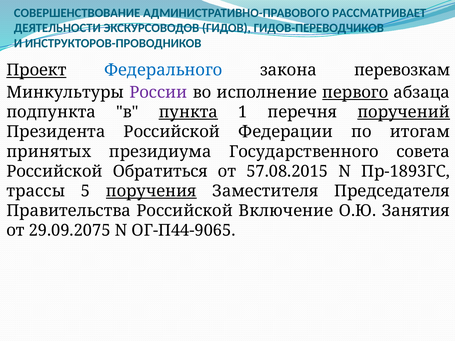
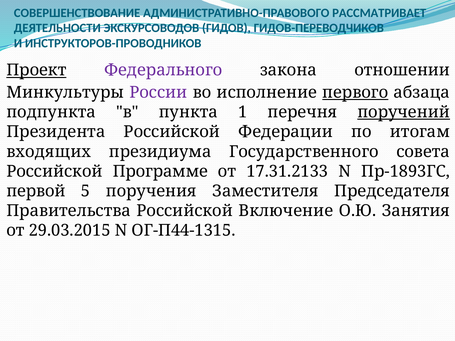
Федерального colour: blue -> purple (163, 70)
перевозкам: перевозкам -> отношении (402, 70)
пункта underline: present -> none (188, 112)
принятых: принятых -> входящих (49, 152)
Обратиться: Обратиться -> Программе (160, 171)
57.08.2015: 57.08.2015 -> 17.31.2133 (287, 171)
трассы: трассы -> первой (36, 191)
поручения underline: present -> none (151, 191)
29.09.2075: 29.09.2075 -> 29.03.2015 (70, 231)
ОГ-П44-9065: ОГ-П44-9065 -> ОГ-П44-1315 (184, 231)
